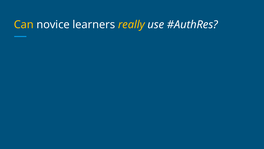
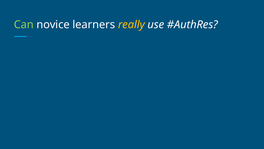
Can colour: yellow -> light green (24, 25)
